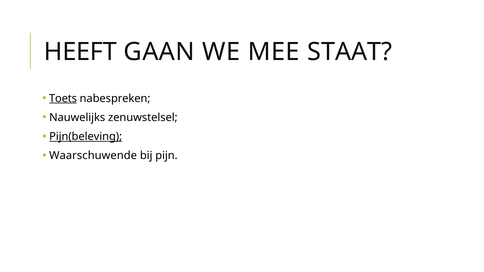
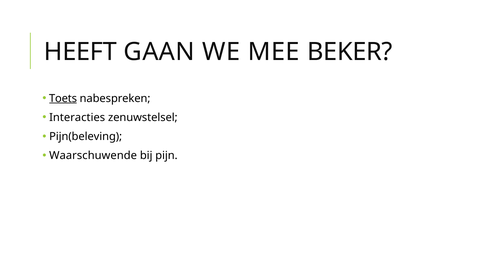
STAAT: STAAT -> BEKER (350, 52)
Nauwelijks: Nauwelijks -> Interacties (77, 118)
Pijn(beleving underline: present -> none (86, 137)
